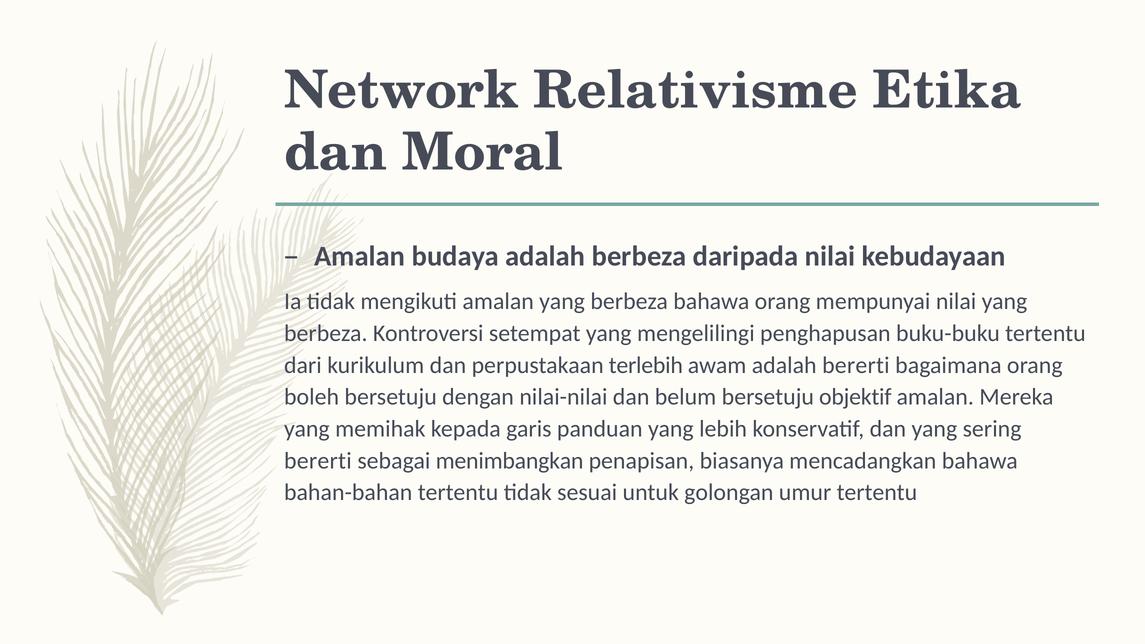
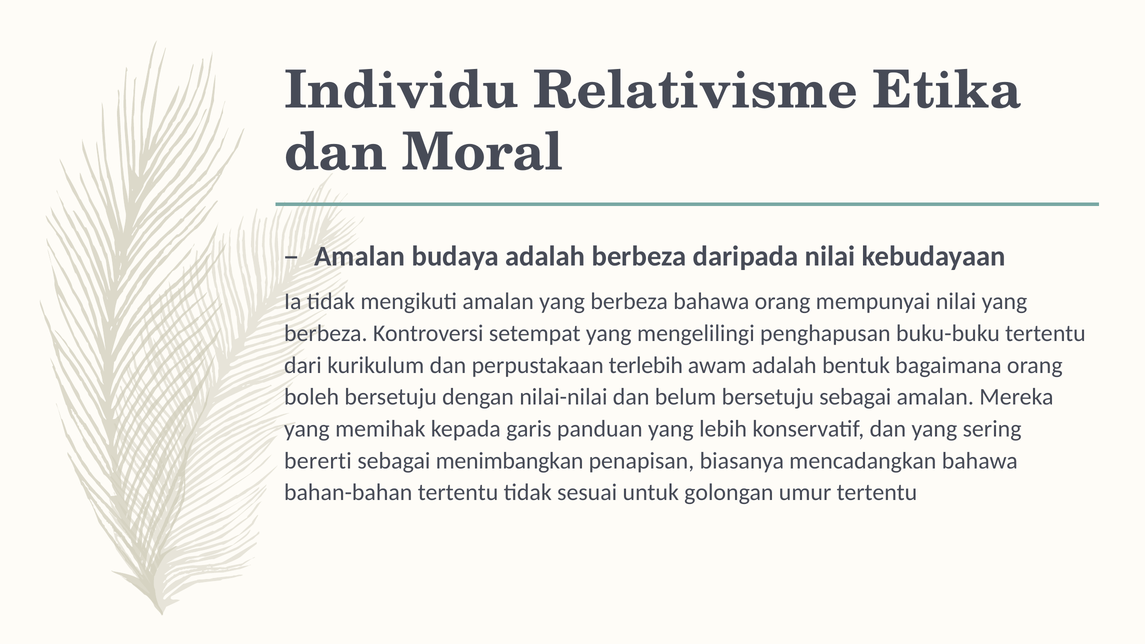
Network: Network -> Individu (401, 90)
adalah bererti: bererti -> bentuk (856, 365)
bersetuju objektif: objektif -> sebagai (855, 397)
